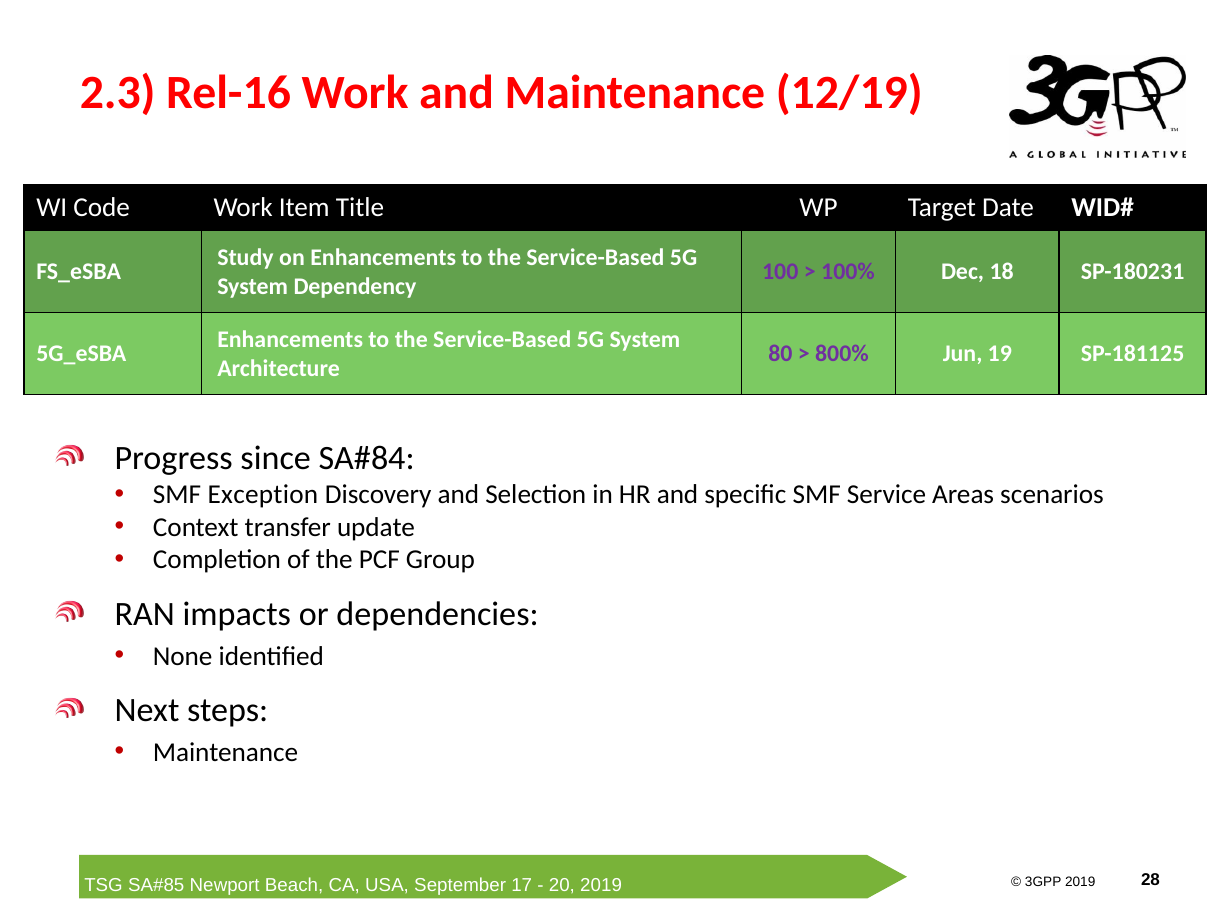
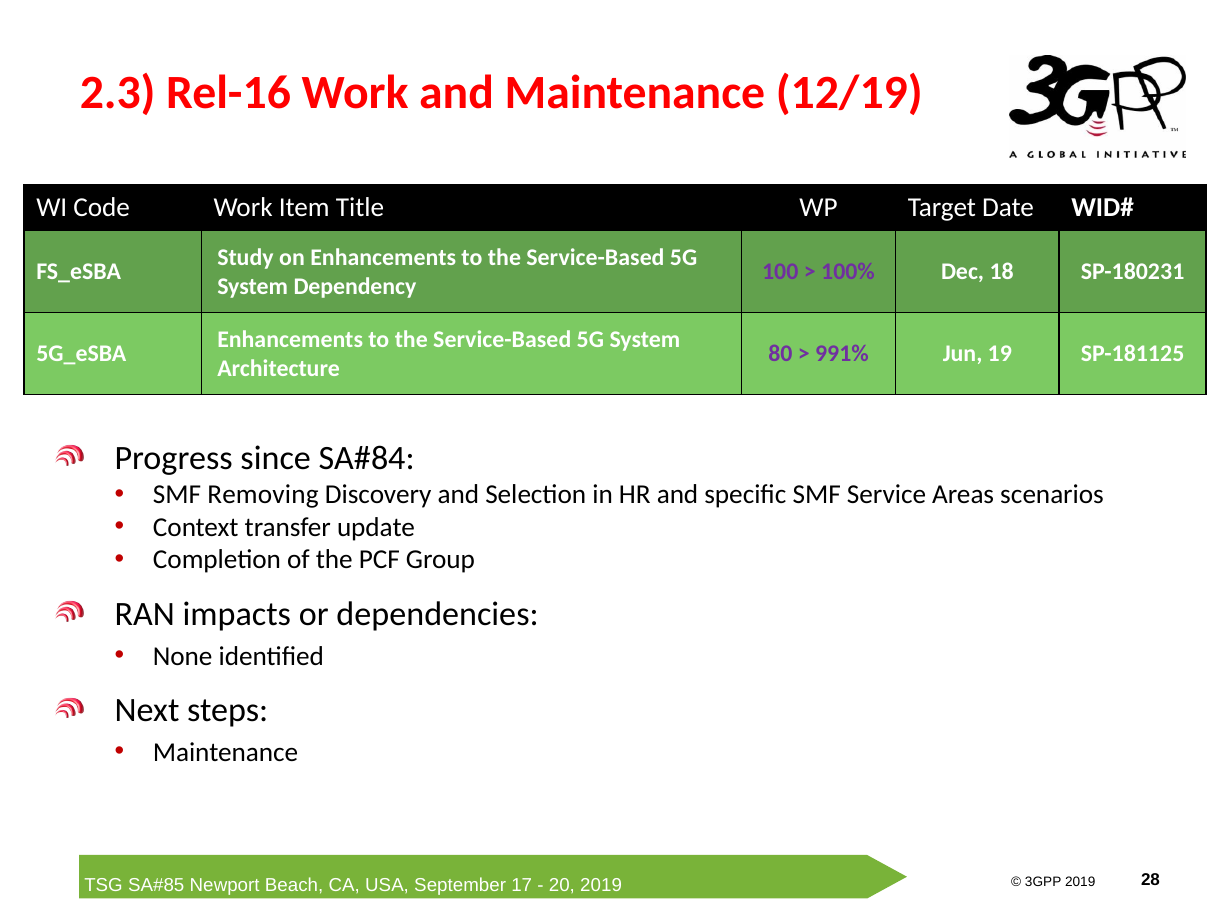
800%: 800% -> 991% (842, 354)
Exception: Exception -> Removing (263, 495)
